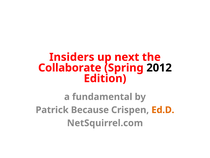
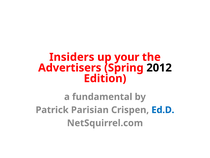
next: next -> your (127, 57)
Collaborate: Collaborate -> Advertisers (70, 68)
Because: Because -> Parisian (90, 110)
Ed.D colour: orange -> blue (163, 110)
